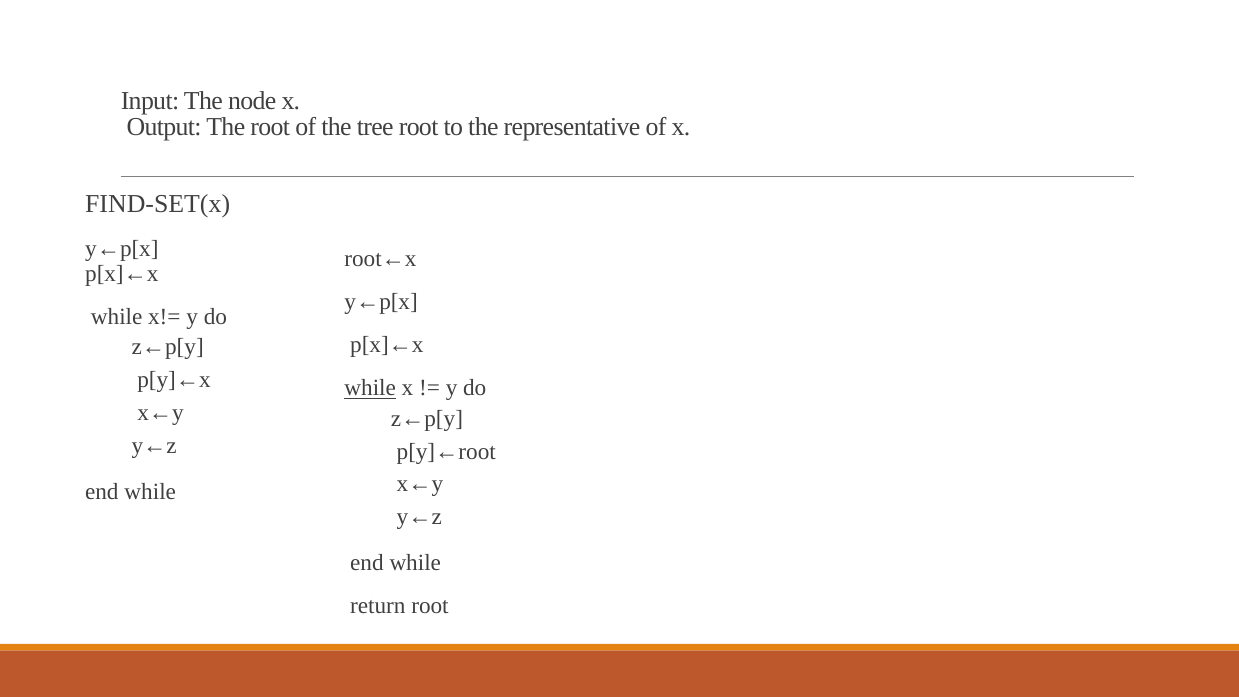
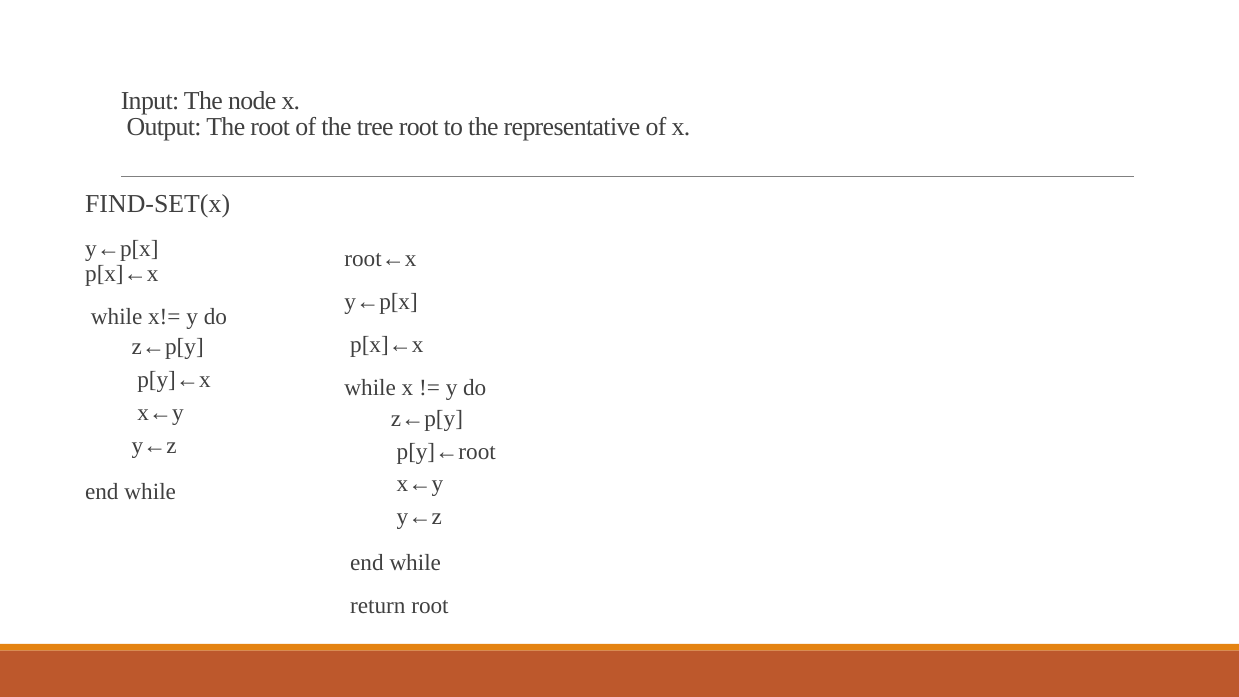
while underline: present -> none (370, 388)
